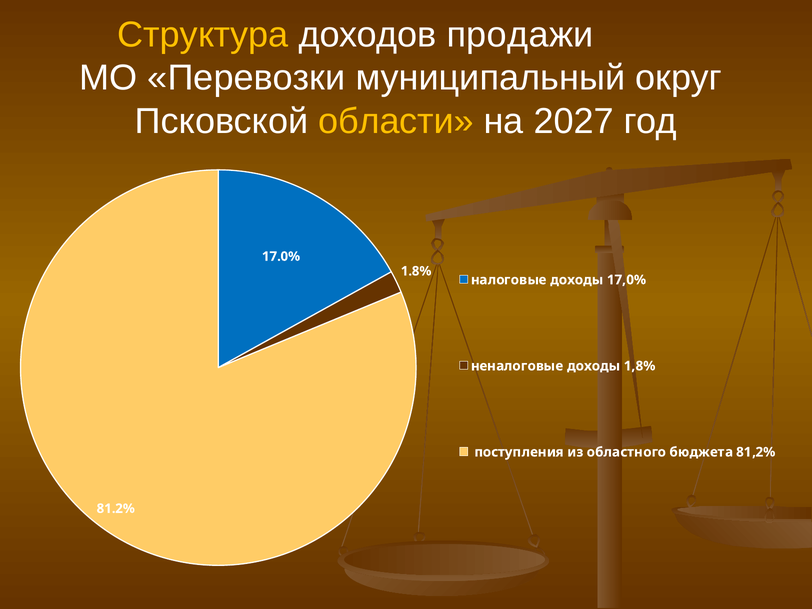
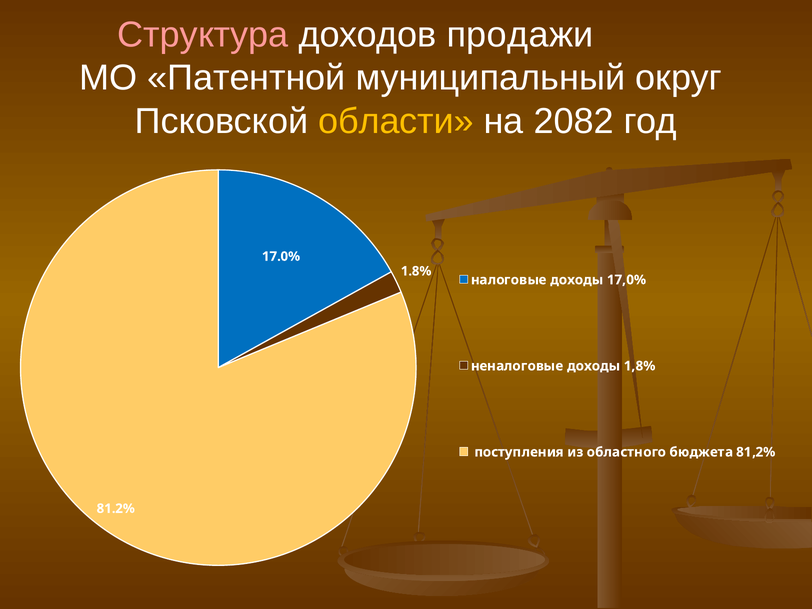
Структура colour: yellow -> pink (203, 35)
Перевозки: Перевозки -> Патентной (246, 78)
2027: 2027 -> 2082 (574, 121)
